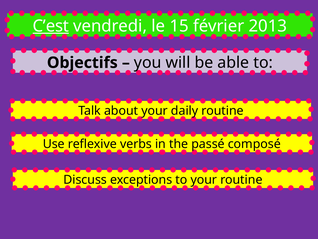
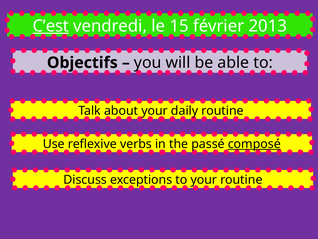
composé underline: none -> present (254, 144)
